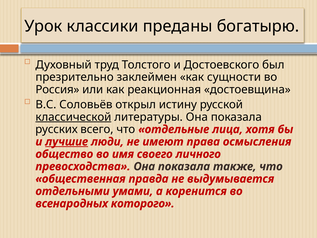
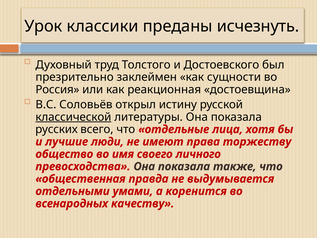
богатырю: богатырю -> исчезнуть (258, 26)
лучшие underline: present -> none (67, 142)
осмысления: осмысления -> торжеству (257, 142)
которого: которого -> качеству (143, 203)
